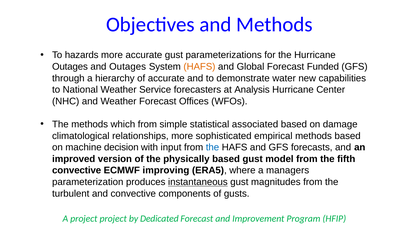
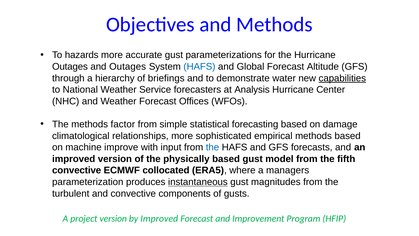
HAFS colour: orange -> blue (199, 67)
Funded: Funded -> Altitude (323, 67)
of accurate: accurate -> briefings (166, 78)
capabilities underline: none -> present (342, 78)
which: which -> factor (123, 124)
associated: associated -> forecasting (255, 124)
decision: decision -> improve (121, 147)
improving: improving -> collocated (166, 170)
project project: project -> version (113, 218)
by Dedicated: Dedicated -> Improved (159, 218)
